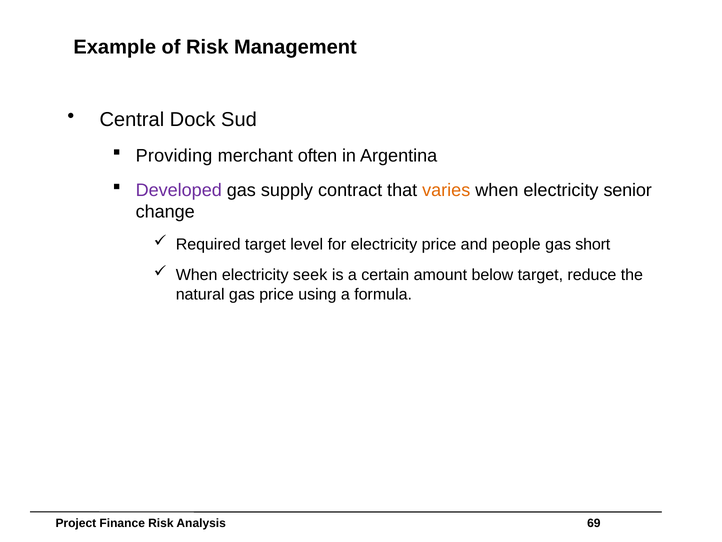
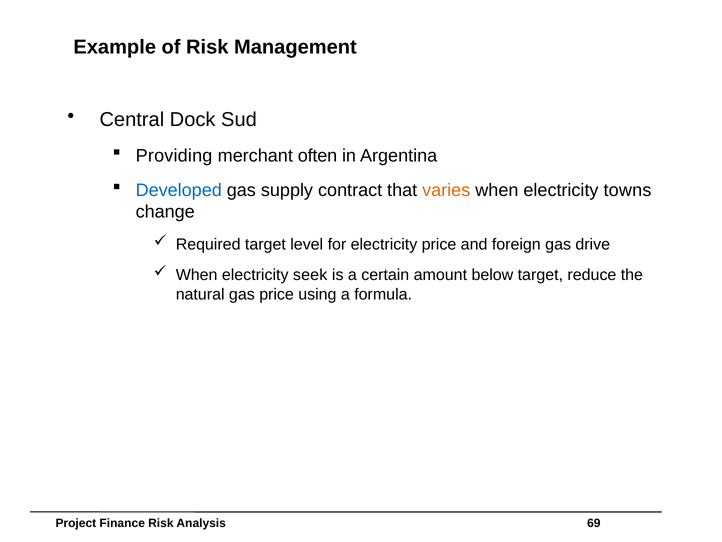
Developed colour: purple -> blue (179, 190)
senior: senior -> towns (627, 190)
people: people -> foreign (516, 244)
short: short -> drive (593, 244)
